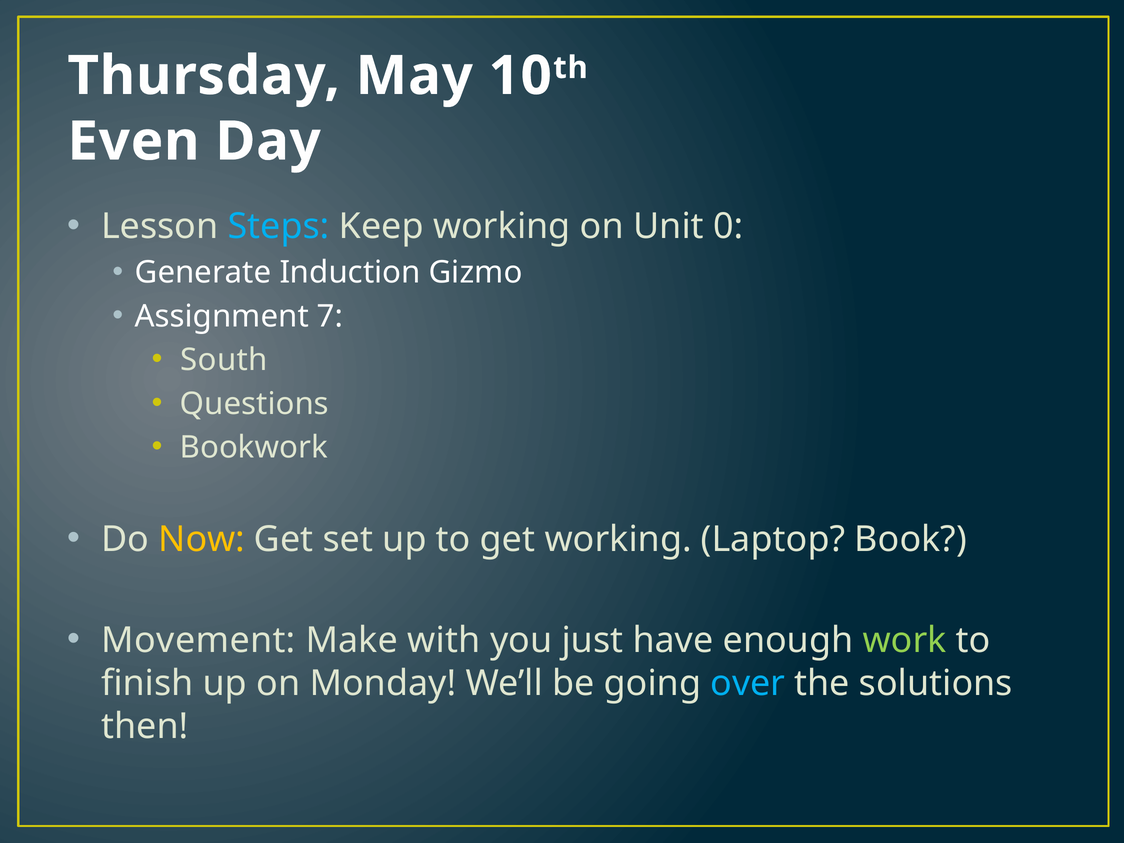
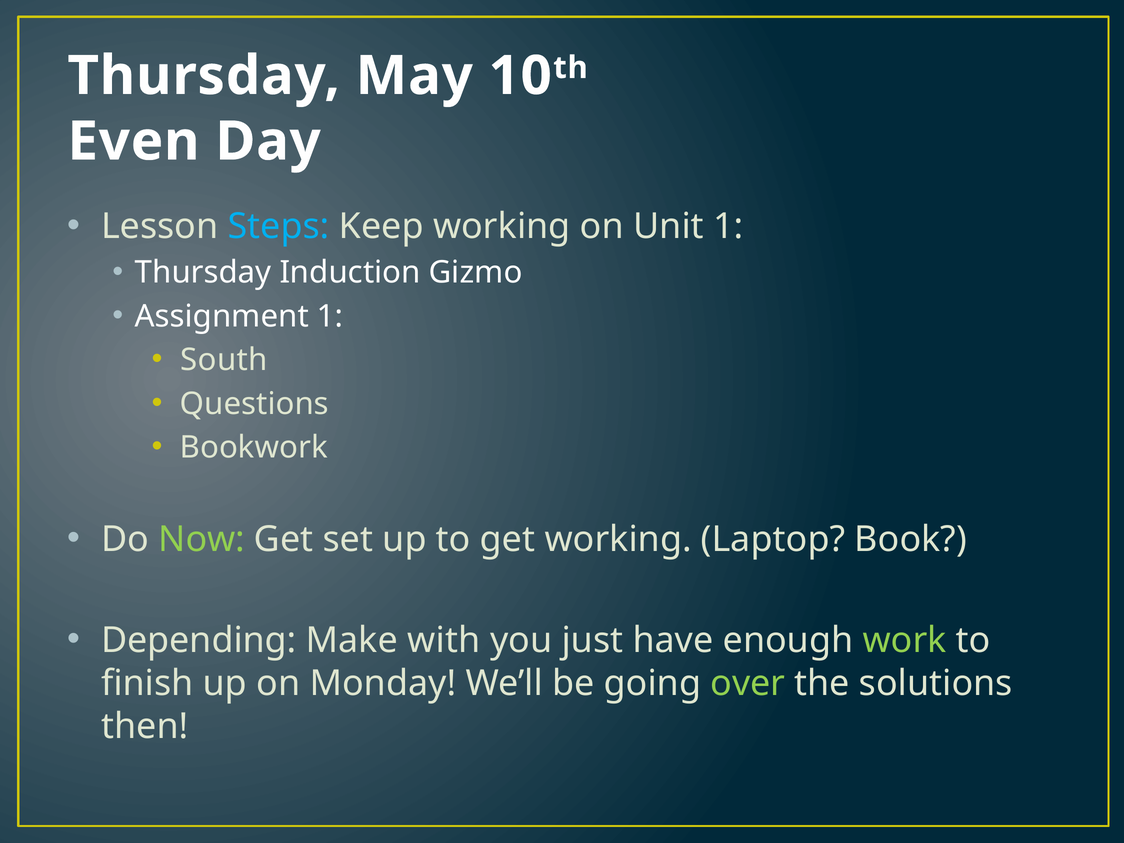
Unit 0: 0 -> 1 (728, 226)
Generate: Generate -> Thursday (203, 273)
Assignment 7: 7 -> 1 (330, 316)
Now colour: yellow -> light green (202, 539)
Movement: Movement -> Depending (199, 640)
over colour: light blue -> light green (748, 683)
